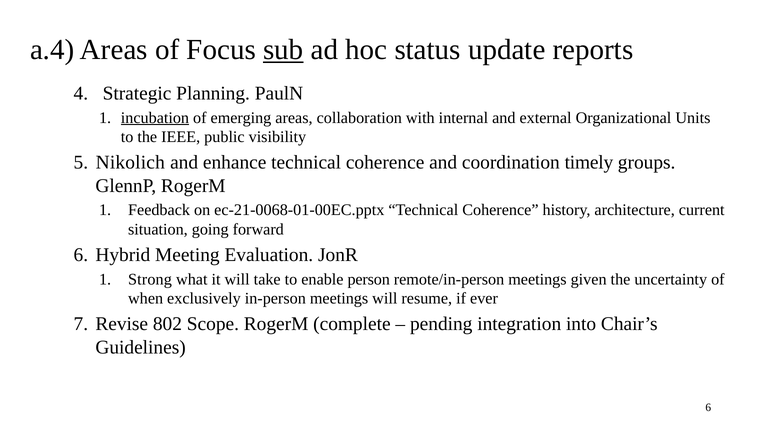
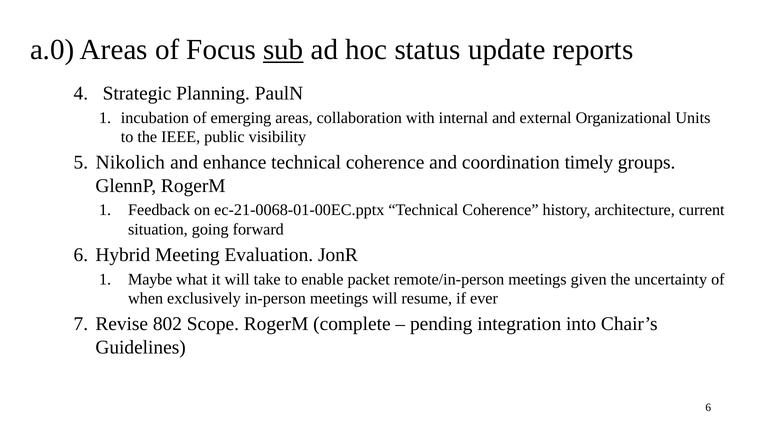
a.4: a.4 -> a.0 (52, 50)
incubation underline: present -> none (155, 118)
Strong: Strong -> Maybe (150, 279)
person: person -> packet (369, 279)
